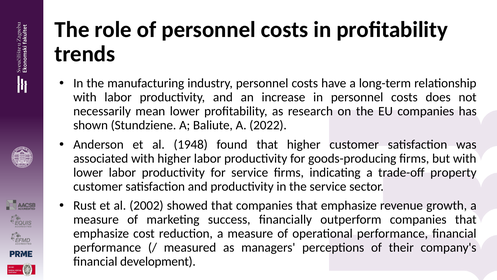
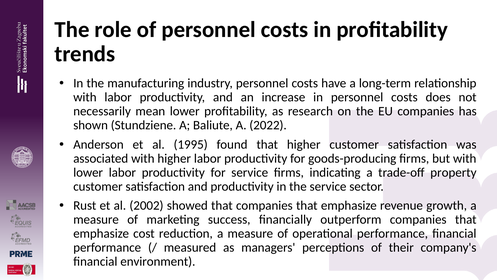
1948: 1948 -> 1995 (191, 144)
development: development -> environment (158, 261)
